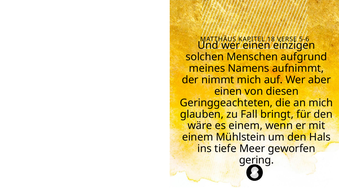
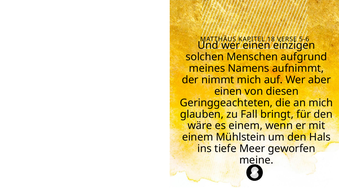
gering: gering -> meine (256, 160)
